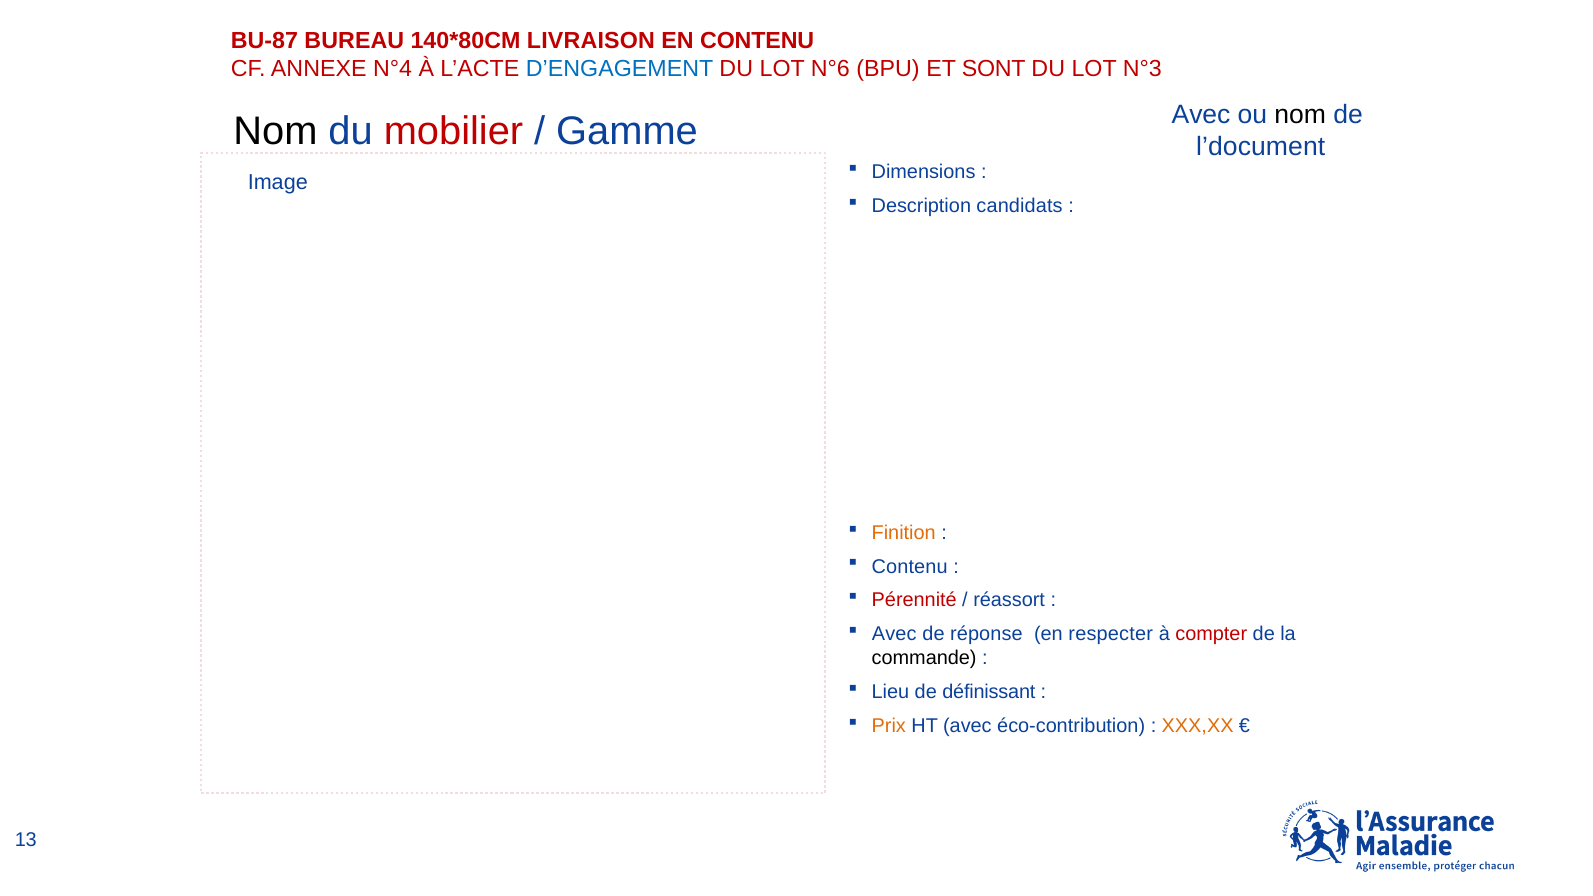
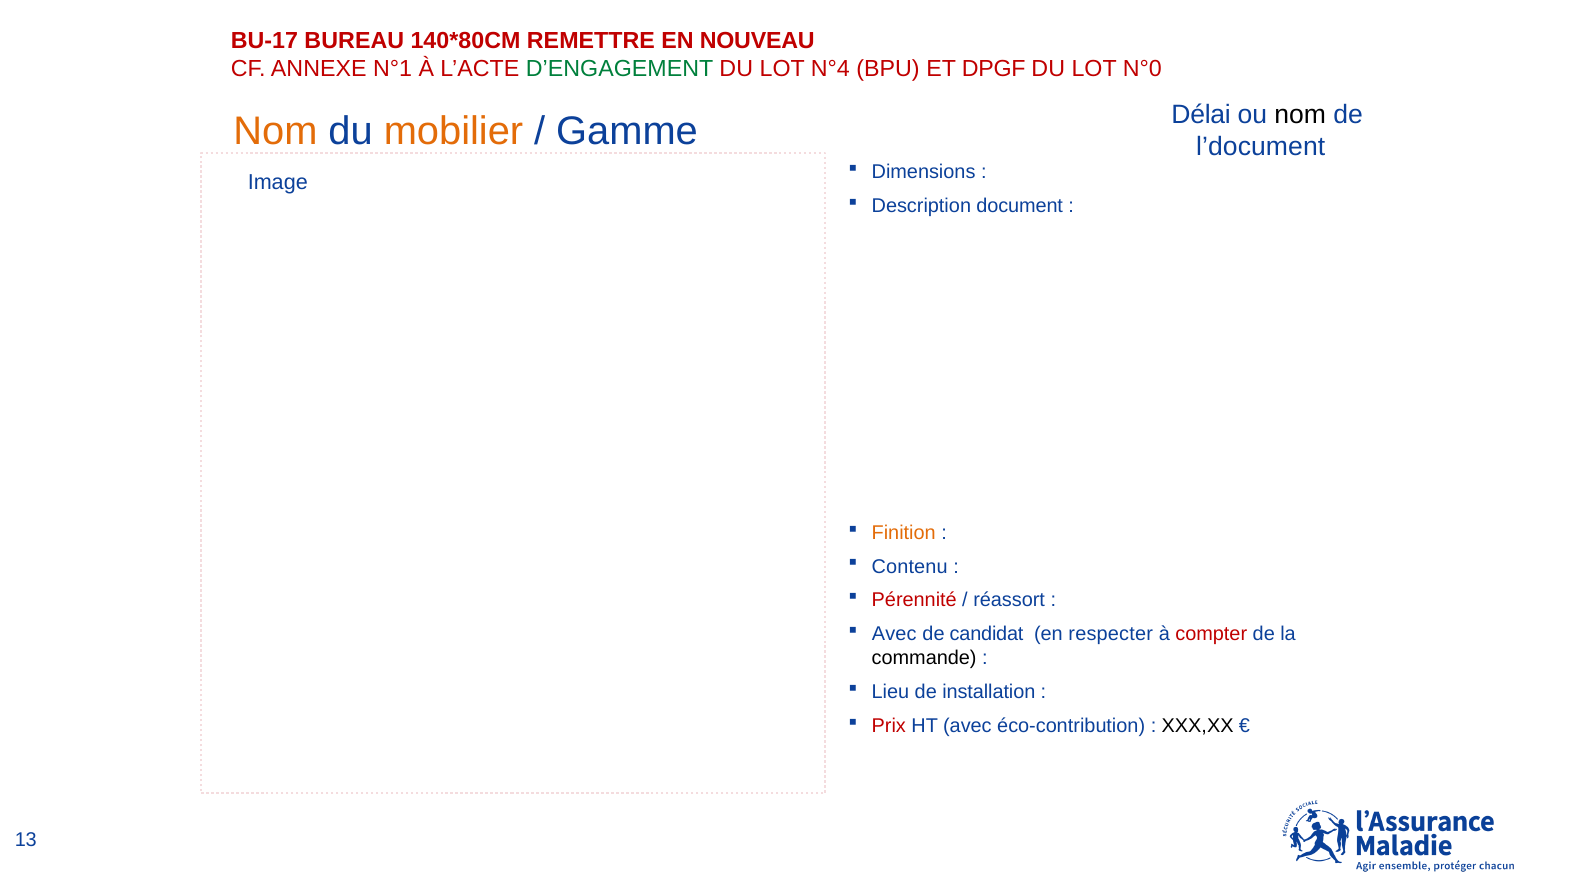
BU-87: BU-87 -> BU-17 (264, 40)
LIVRAISON: LIVRAISON -> REMETTRE (591, 40)
EN CONTENU: CONTENU -> NOUVEAU (757, 40)
N°4: N°4 -> N°1 (393, 68)
D’ENGAGEMENT colour: blue -> green (620, 68)
N°6: N°6 -> N°4 (830, 68)
SONT: SONT -> DPGF (994, 68)
N°3: N°3 -> N°0 (1142, 68)
Nom colour: black -> orange (276, 131)
mobilier colour: red -> orange (453, 131)
Gamme Avec: Avec -> Délai (1201, 115)
candidats: candidats -> document (1020, 206)
réponse: réponse -> candidat (987, 634)
définissant: définissant -> installation (989, 692)
Prix colour: orange -> red (889, 726)
XXX,XX colour: orange -> black (1198, 726)
